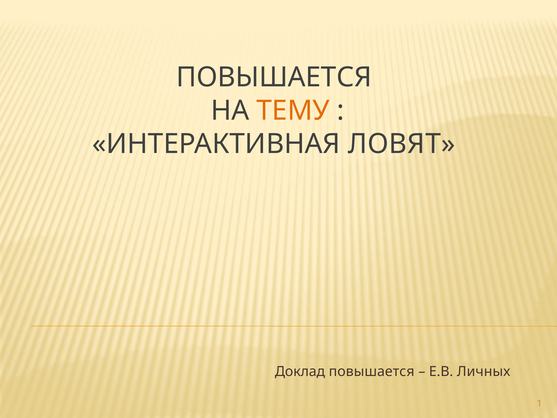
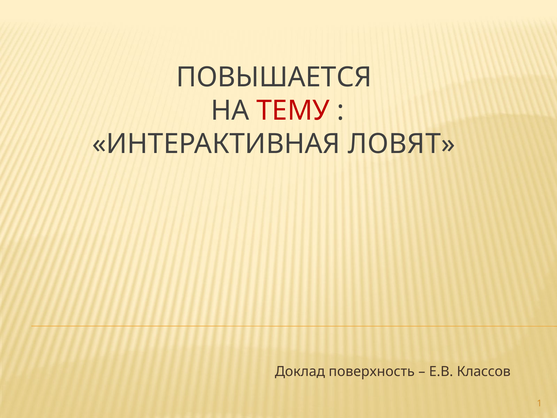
ТЕМУ colour: orange -> red (293, 111)
Доклад повышается: повышается -> поверхность (372, 371)
Личных: Личных -> Классов (484, 371)
